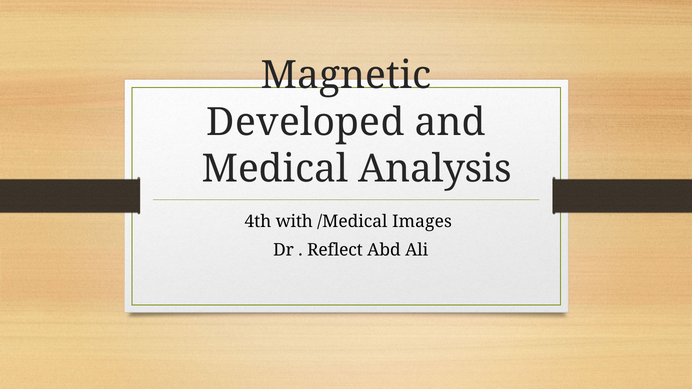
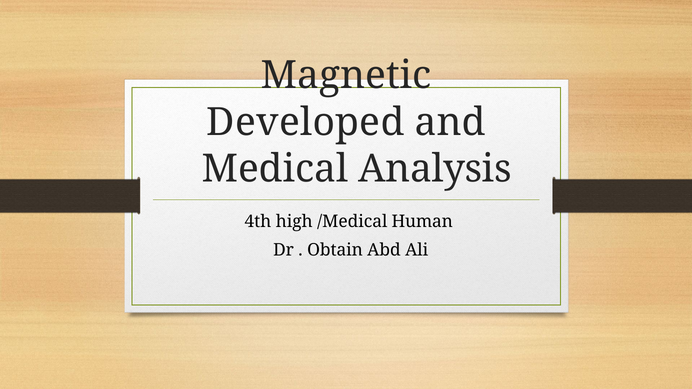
with: with -> high (294, 222)
Images: Images -> Human (422, 222)
Reflect: Reflect -> Obtain (335, 250)
